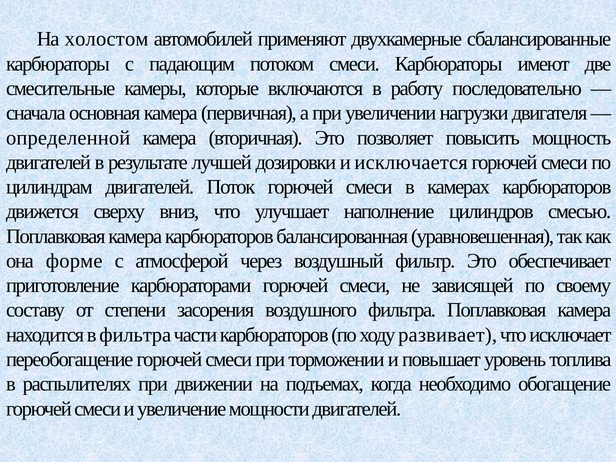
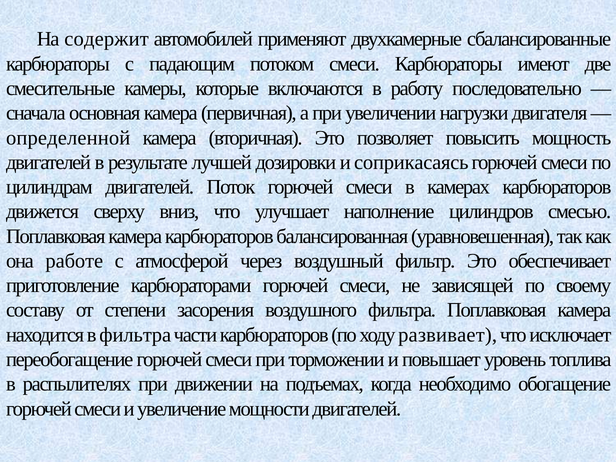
холостом: холостом -> содержит (107, 39)
исключается: исключается -> соприкасаясь (411, 162)
форме: форме -> работе (74, 261)
